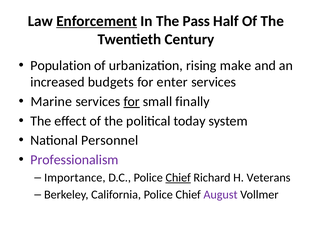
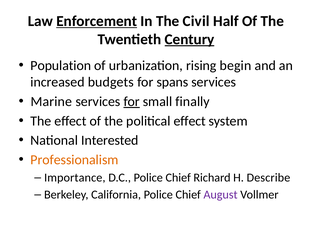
Pass: Pass -> Civil (196, 21)
Century underline: none -> present (190, 39)
make: make -> begin (235, 65)
enter: enter -> spans (172, 82)
political today: today -> effect (190, 121)
Personnel: Personnel -> Interested (110, 140)
Professionalism colour: purple -> orange (74, 160)
Chief underline: present -> none (178, 178)
Veterans: Veterans -> Describe (268, 178)
